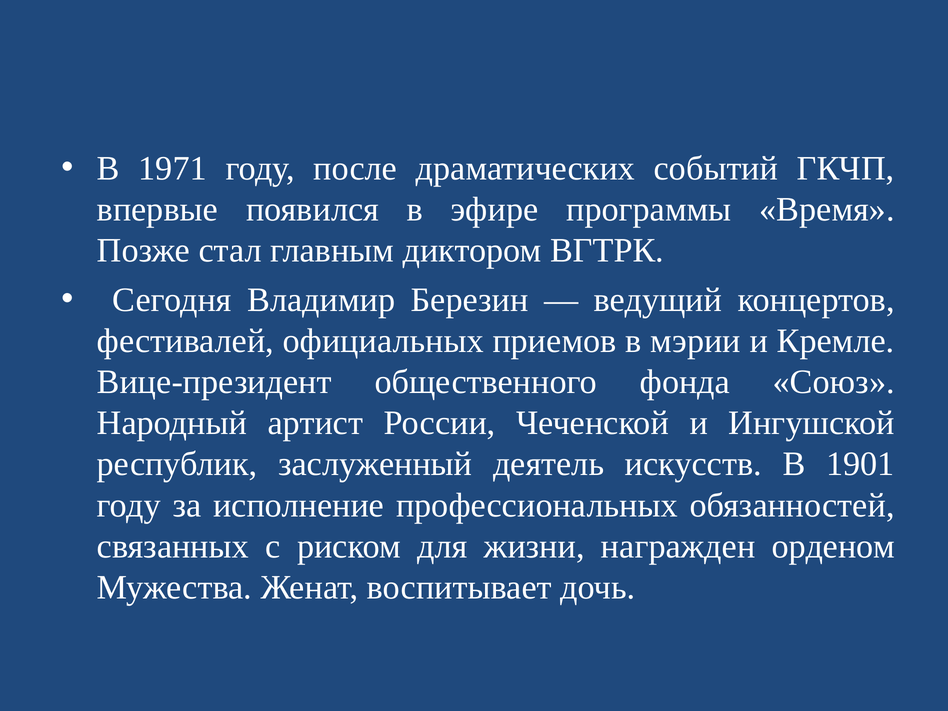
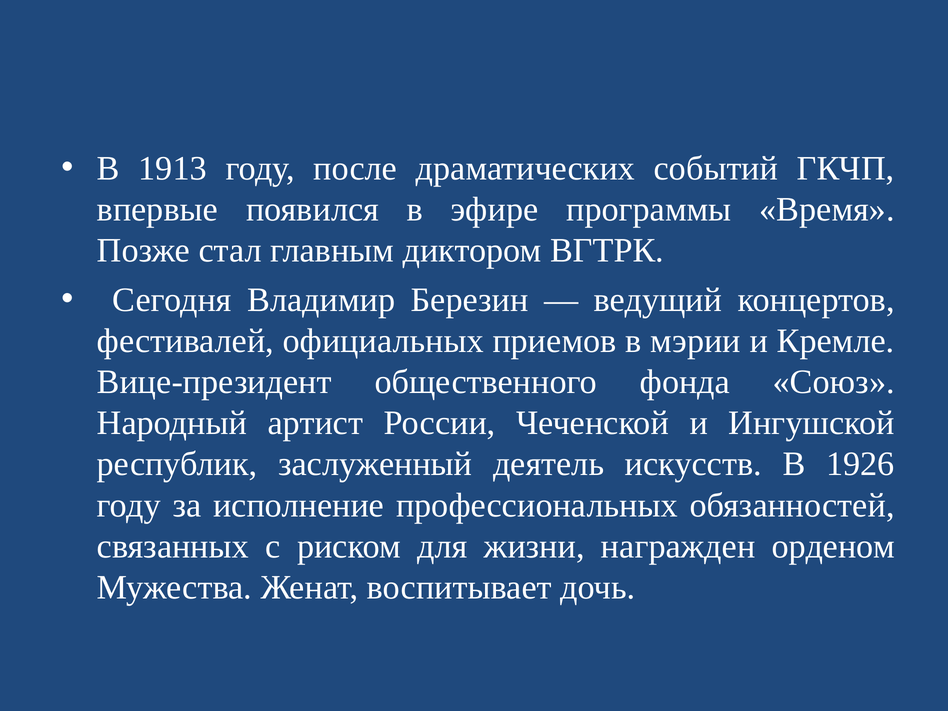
1971: 1971 -> 1913 (173, 168)
1901: 1901 -> 1926 (860, 464)
